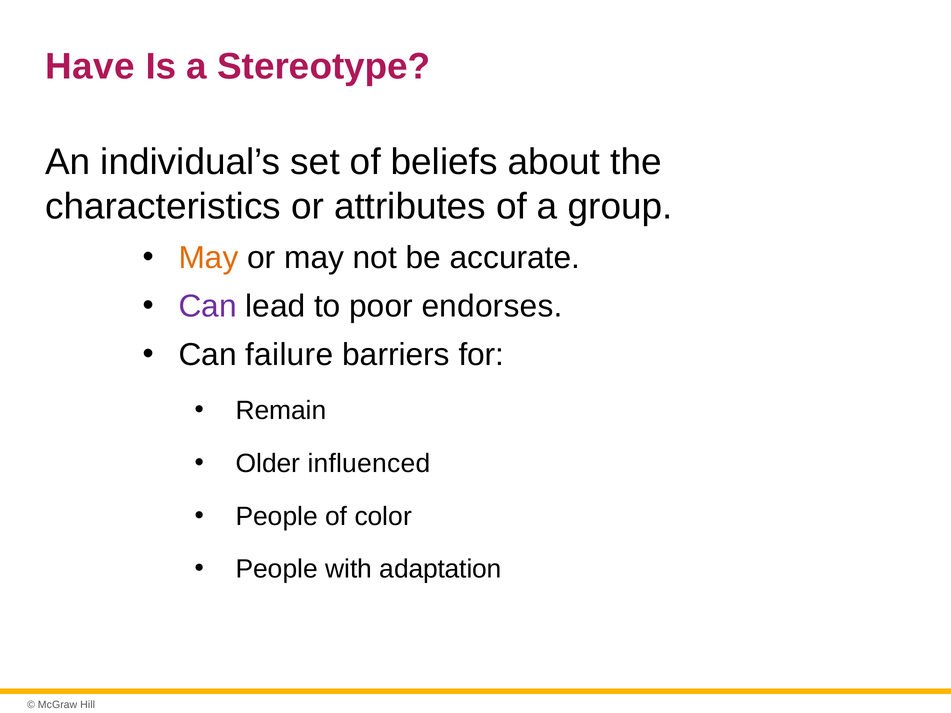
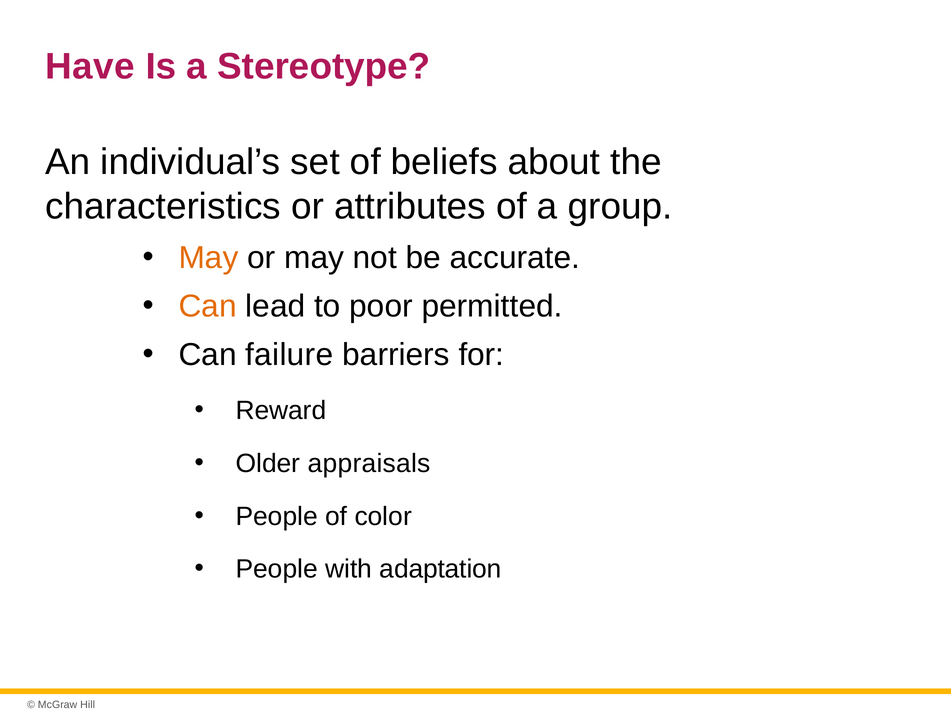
Can colour: purple -> orange (208, 307)
endorses: endorses -> permitted (492, 307)
Remain: Remain -> Reward (281, 411)
influenced: influenced -> appraisals (369, 464)
